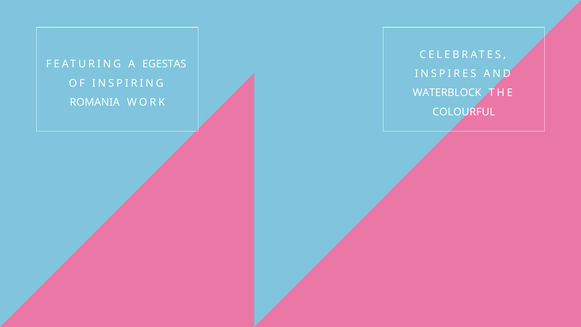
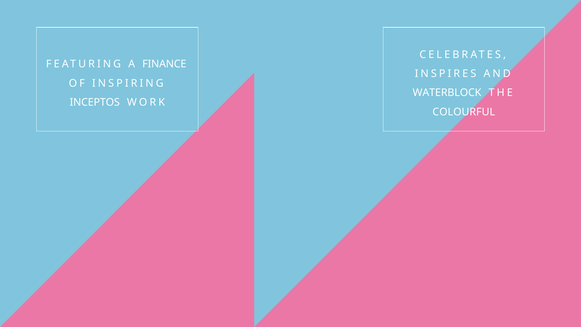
EGESTAS: EGESTAS -> FINANCE (164, 64)
ROMANIA: ROMANIA -> INCEPTOS (95, 102)
